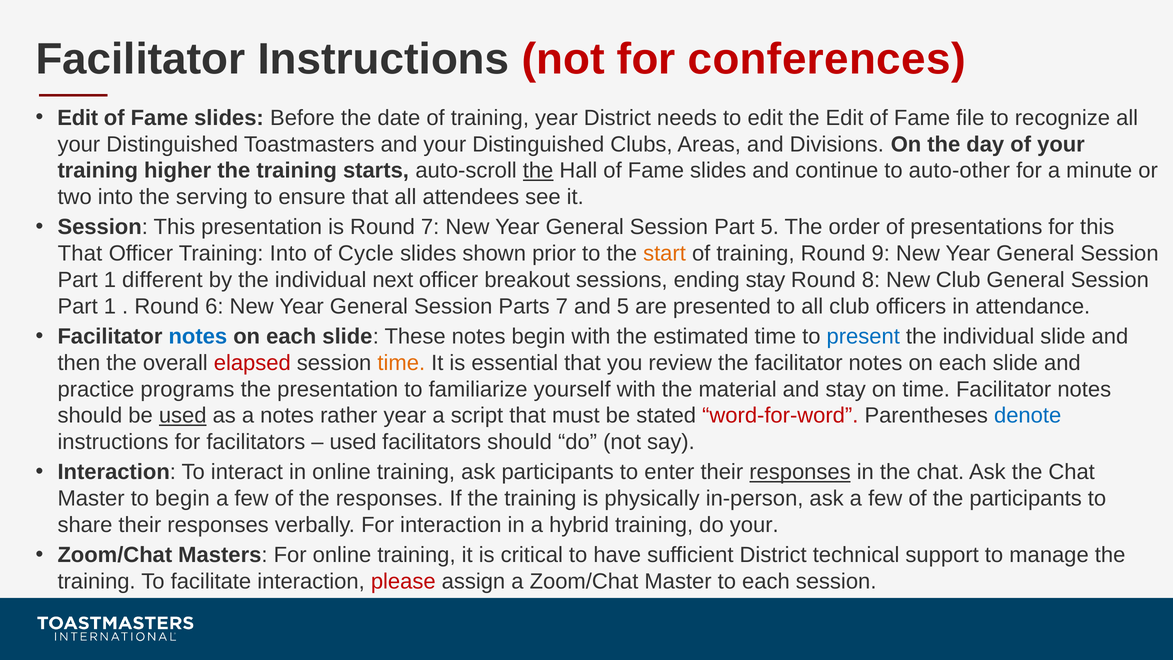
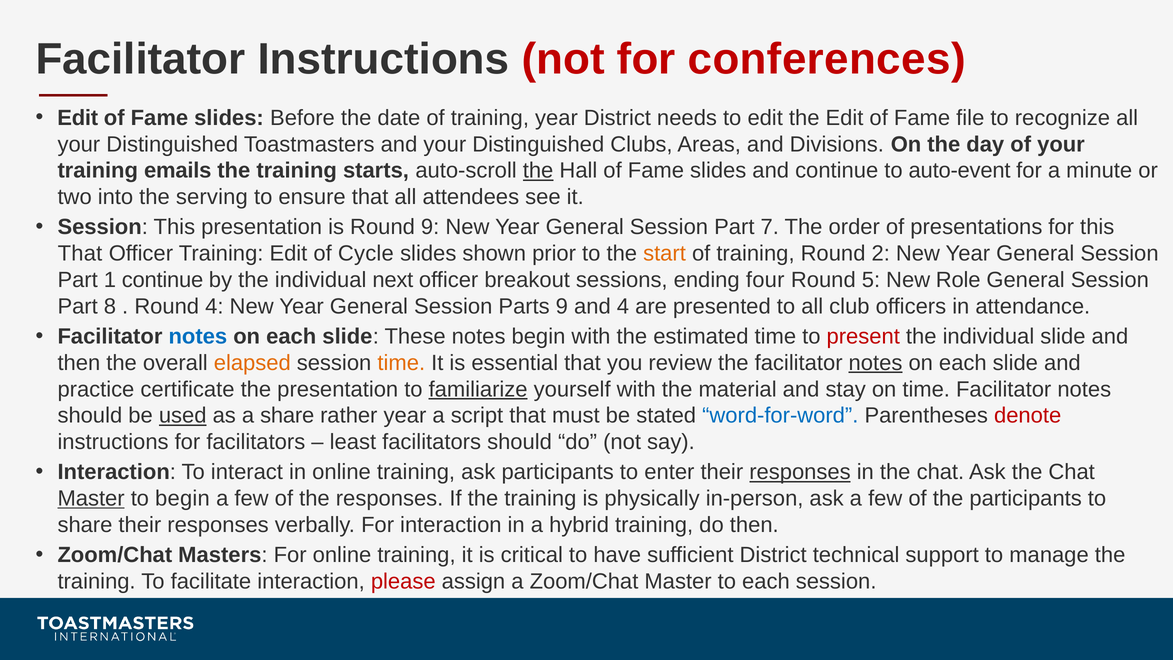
higher: higher -> emails (178, 171)
auto-other: auto-other -> auto-event (960, 171)
Round 7: 7 -> 9 (430, 227)
Part 5: 5 -> 7 (770, 227)
Training Into: Into -> Edit (288, 254)
9: 9 -> 2 (881, 254)
1 different: different -> continue (163, 280)
ending stay: stay -> four (765, 280)
8: 8 -> 5 (871, 280)
New Club: Club -> Role (958, 280)
1: 1 -> 8 (110, 306)
Round 6: 6 -> 4 (214, 306)
Parts 7: 7 -> 9 (562, 306)
and 5: 5 -> 4 (623, 306)
present colour: blue -> red (863, 336)
elapsed colour: red -> orange (252, 363)
notes underline: none -> present (875, 363)
programs: programs -> certificate (187, 389)
familiarize underline: none -> present (478, 389)
a notes: notes -> share (287, 416)
word-for-word colour: red -> blue (780, 416)
denote colour: blue -> red (1028, 416)
used: used -> least (353, 442)
Master underline: none -> present (91, 498)
do your: your -> then (754, 525)
